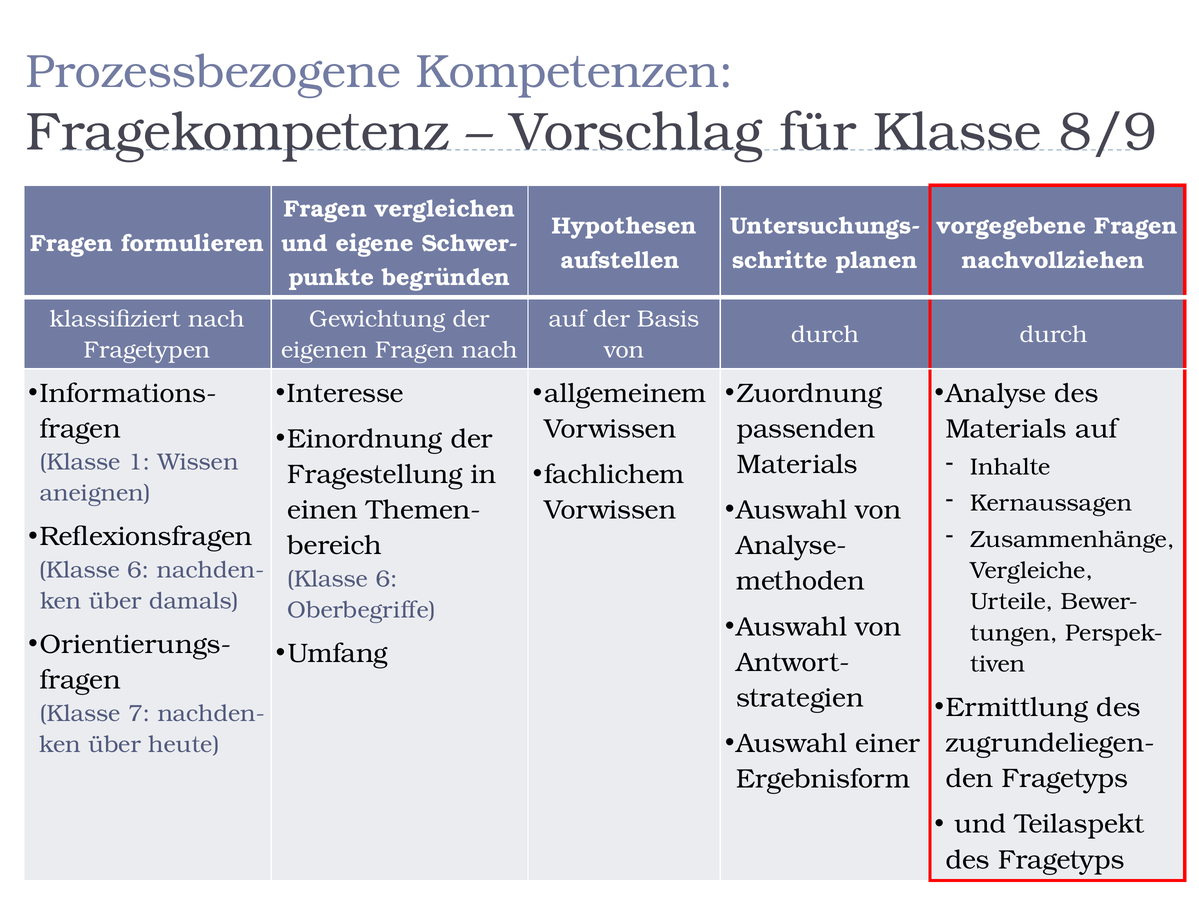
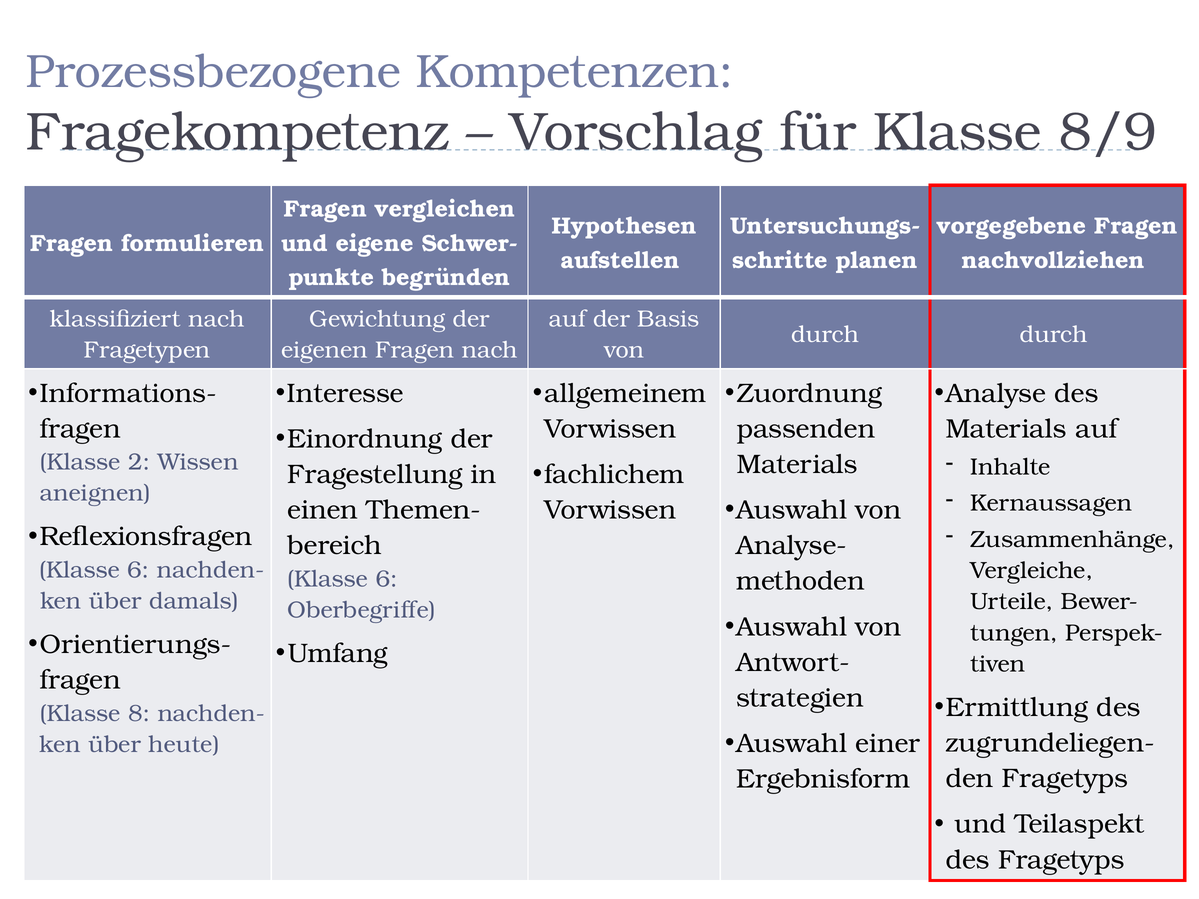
1: 1 -> 2 (139, 462)
7: 7 -> 8 (139, 714)
